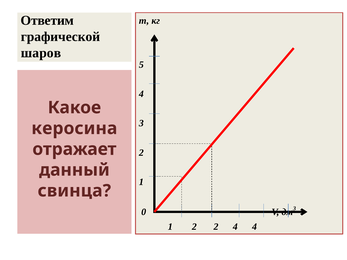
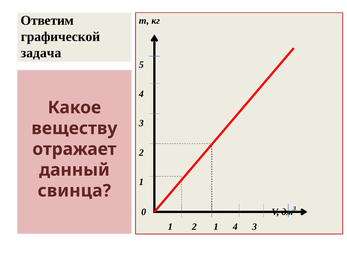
шаров: шаров -> задача (41, 53)
керосина: керосина -> веществу (74, 128)
1 2 2: 2 -> 1 (216, 227)
4: 4 -> 3 (255, 227)
